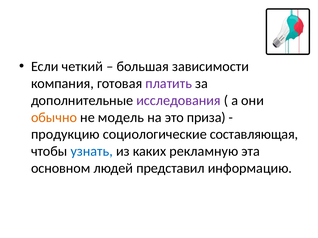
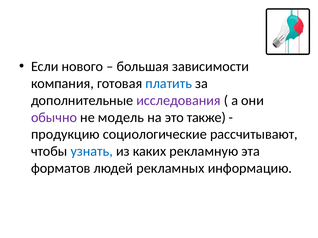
четкий: четкий -> нового (82, 67)
платить colour: purple -> blue (169, 84)
обычно colour: orange -> purple (54, 118)
приза: приза -> также (206, 118)
составляющая: составляющая -> рассчитывают (254, 135)
основном: основном -> форматов (61, 168)
представил: представил -> рекламных (170, 168)
